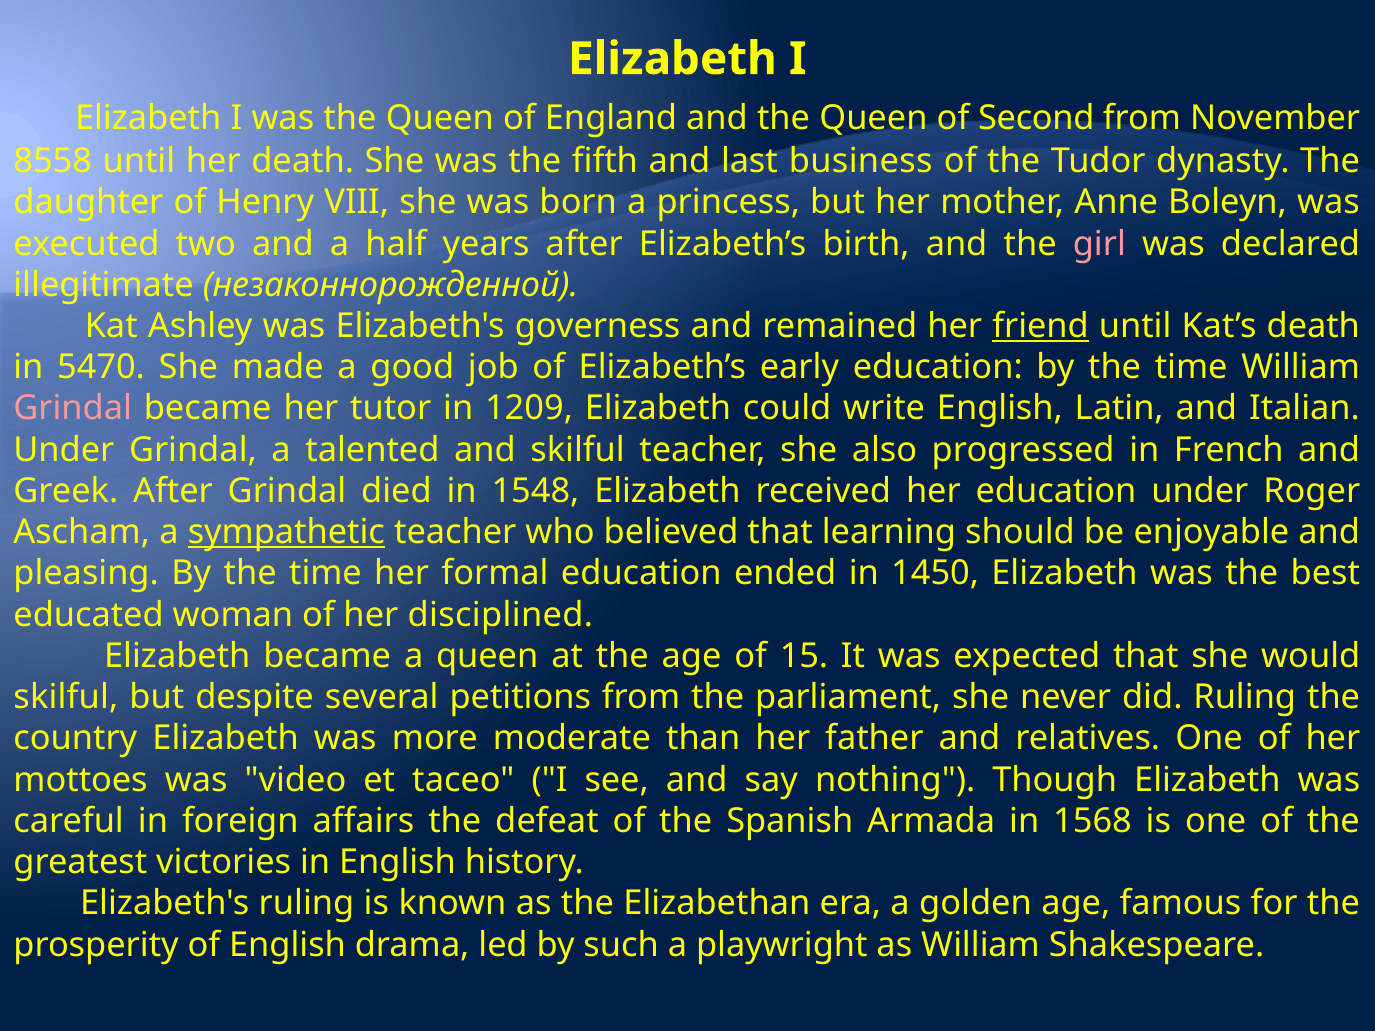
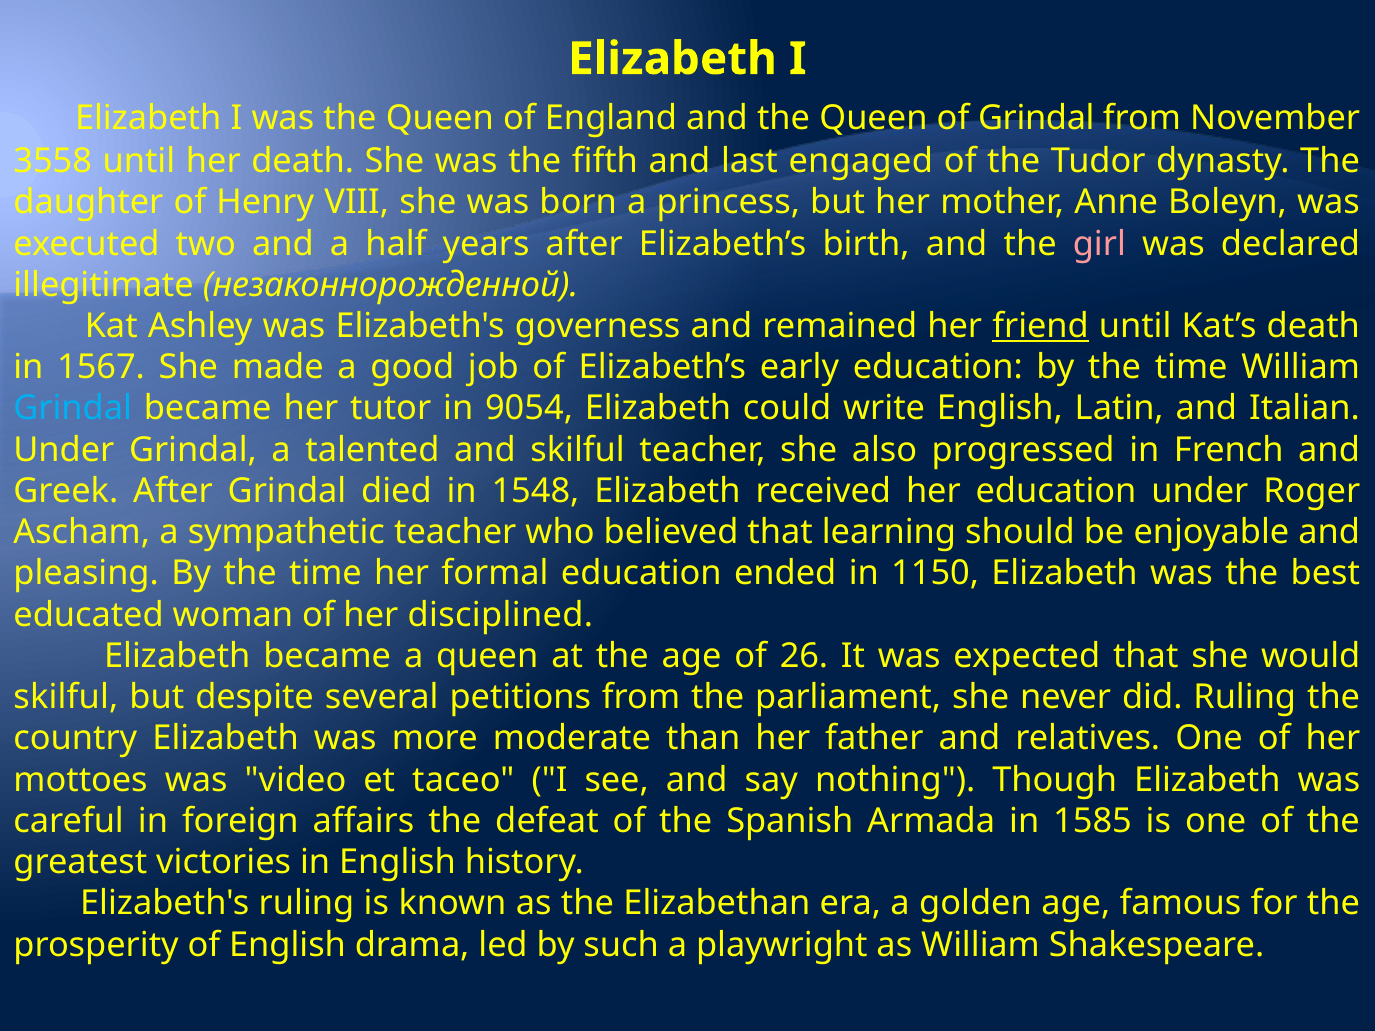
of Second: Second -> Grindal (1036, 118)
8558: 8558 -> 3558 (53, 161)
business: business -> engaged (861, 161)
5470: 5470 -> 1567 (101, 367)
Grindal colour: pink -> light blue (73, 409)
1209: 1209 -> 9054 (529, 409)
sympathetic underline: present -> none (286, 532)
1450: 1450 -> 1150 (935, 574)
15: 15 -> 26 (804, 656)
1568: 1568 -> 1585 (1093, 821)
